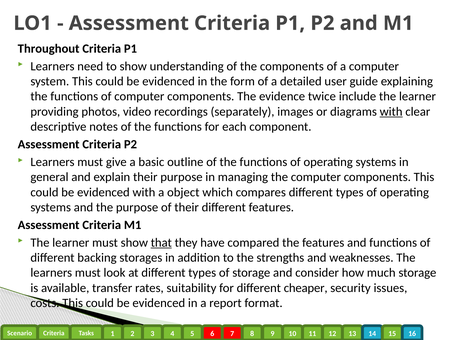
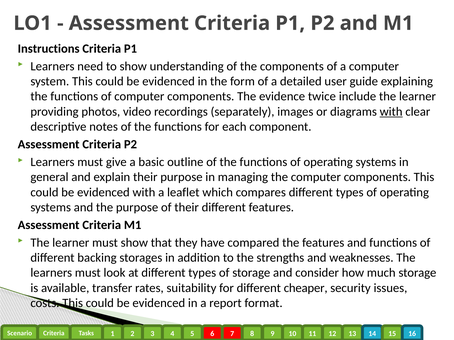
Throughout: Throughout -> Instructions (49, 49)
object: object -> leaflet (183, 192)
that underline: present -> none (161, 243)
